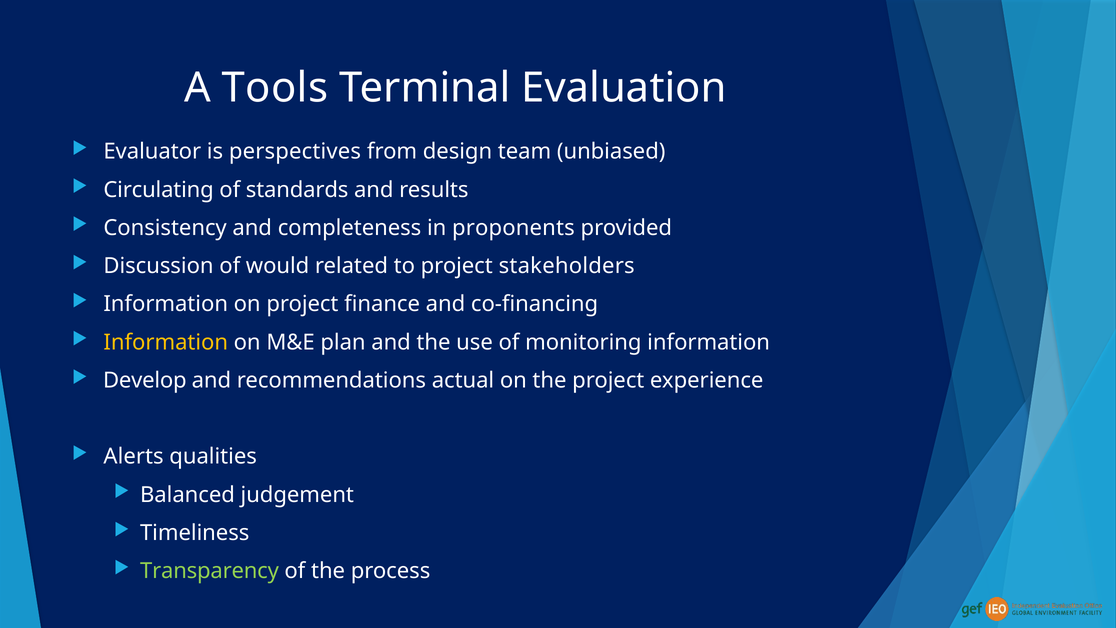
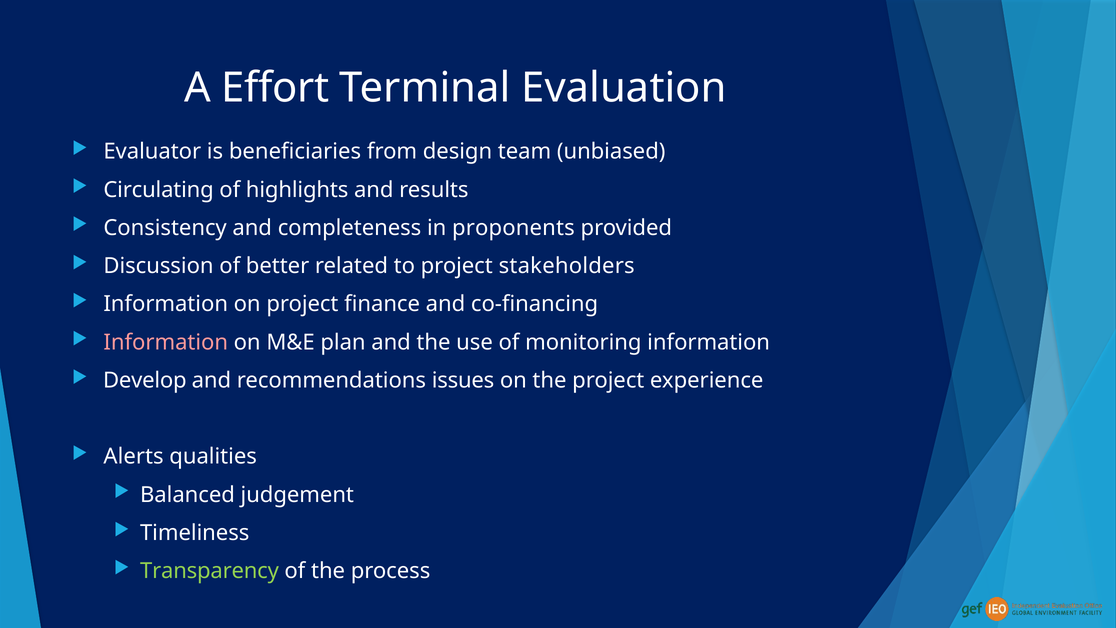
Tools: Tools -> Effort (275, 88)
perspectives: perspectives -> beneficiaries (295, 152)
standards: standards -> highlights (297, 190)
would: would -> better (278, 266)
Information colour: yellow -> pink (166, 342)
actual: actual -> issues (463, 380)
